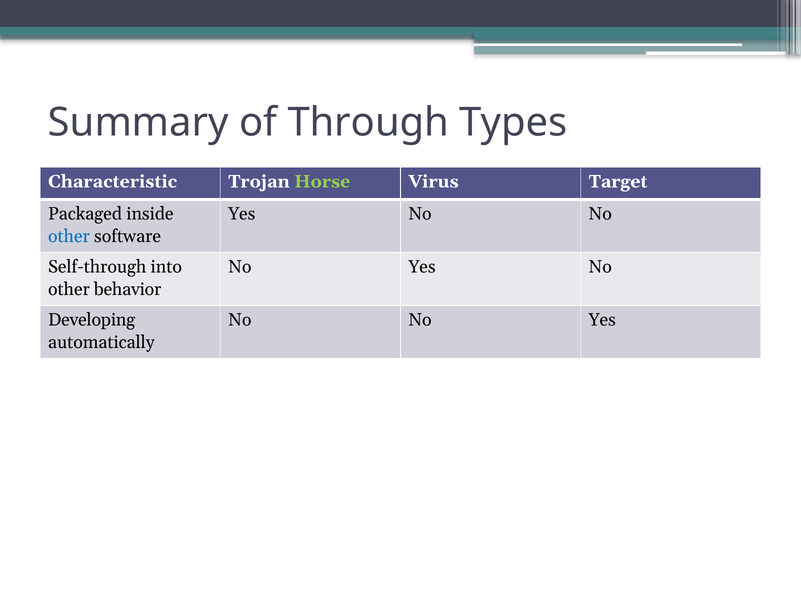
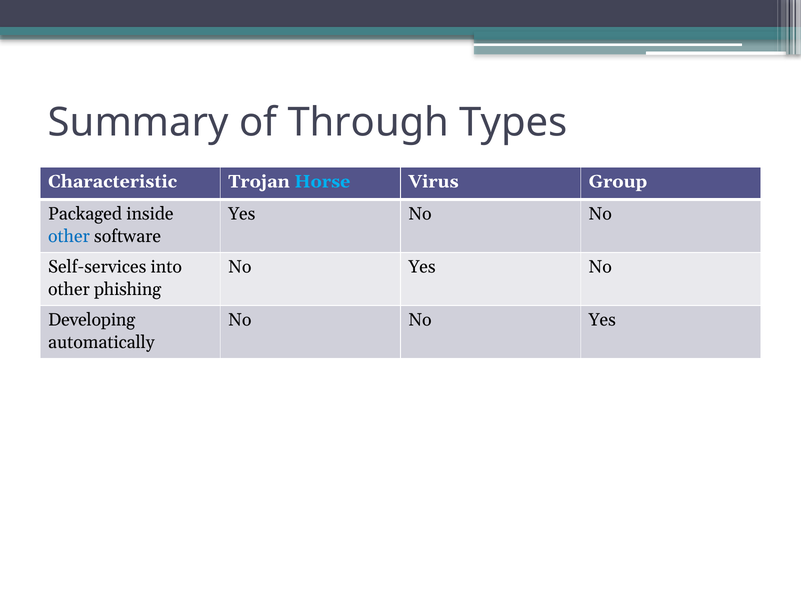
Horse colour: light green -> light blue (322, 181)
Target: Target -> Group (618, 181)
Self-through: Self-through -> Self-services (97, 267)
behavior: behavior -> phishing (128, 289)
